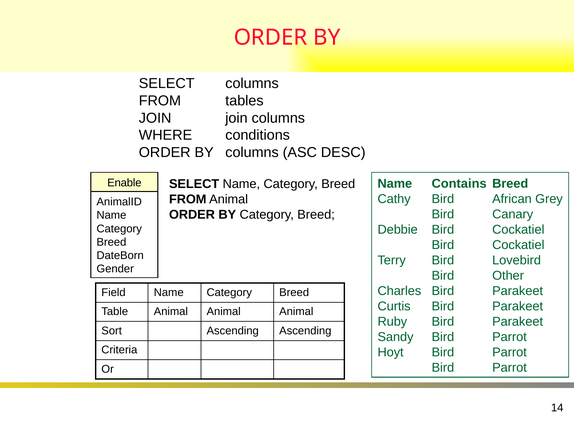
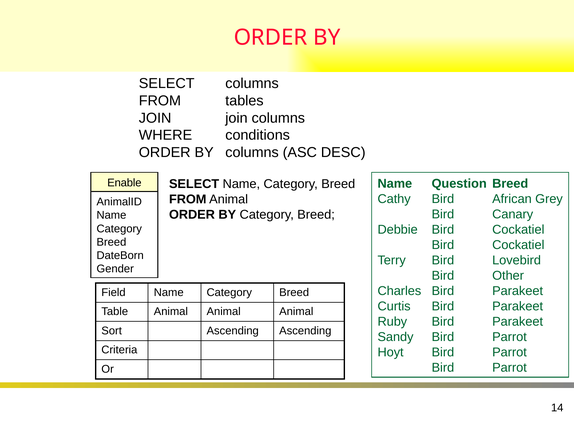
Contains: Contains -> Question (459, 184)
